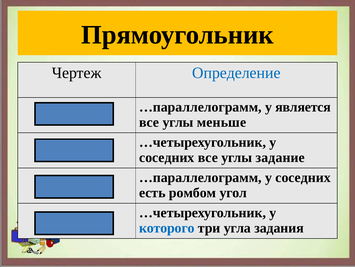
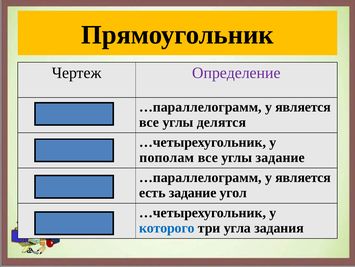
Определение colour: blue -> purple (236, 73)
меньше: меньше -> делятся (222, 122)
соседних: соседних -> пополам (167, 157)
соседних: соседних -> является (303, 177)
есть ромбом: ромбом -> задание (193, 192)
